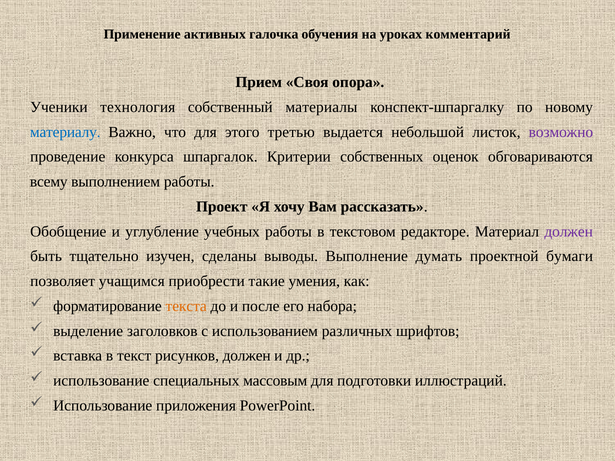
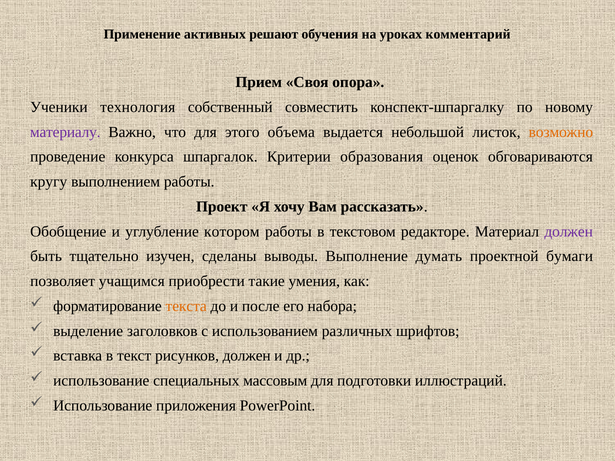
галочка: галочка -> решают (274, 34)
материалы: материалы -> совместить (322, 107)
материалу colour: blue -> purple (65, 132)
третью: третью -> объема (291, 132)
возможно colour: purple -> orange (561, 132)
собственных: собственных -> образования (382, 157)
всему: всему -> кругу (49, 182)
учебных: учебных -> котором (232, 232)
